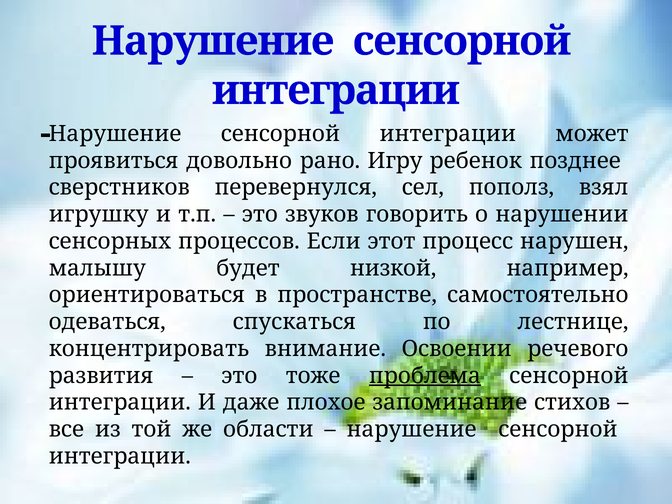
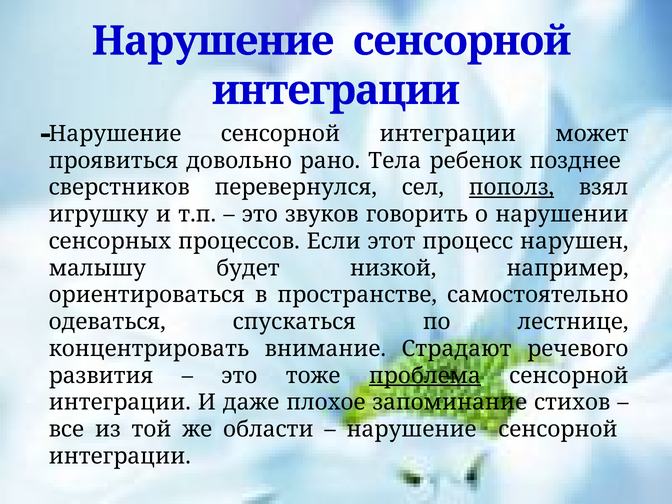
Игру: Игру -> Тела (395, 161)
пополз underline: none -> present (511, 188)
Освоении: Освоении -> Страдают (457, 349)
